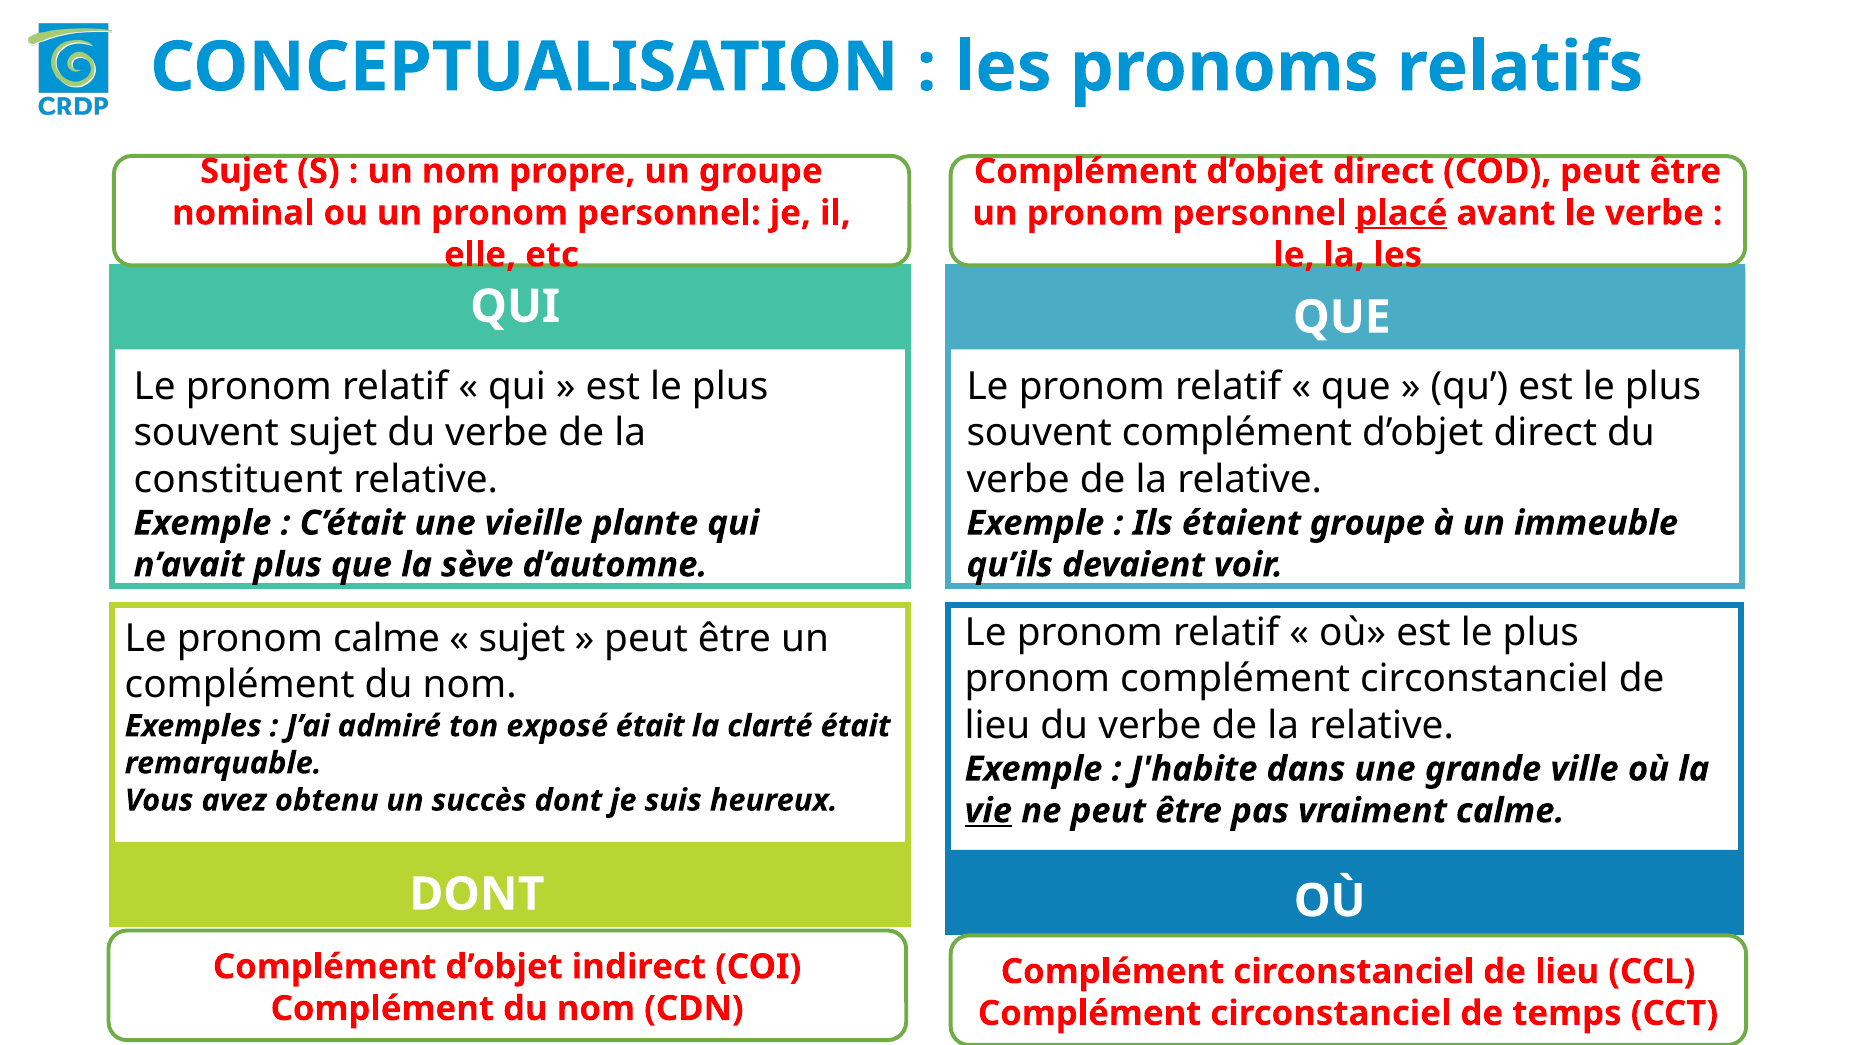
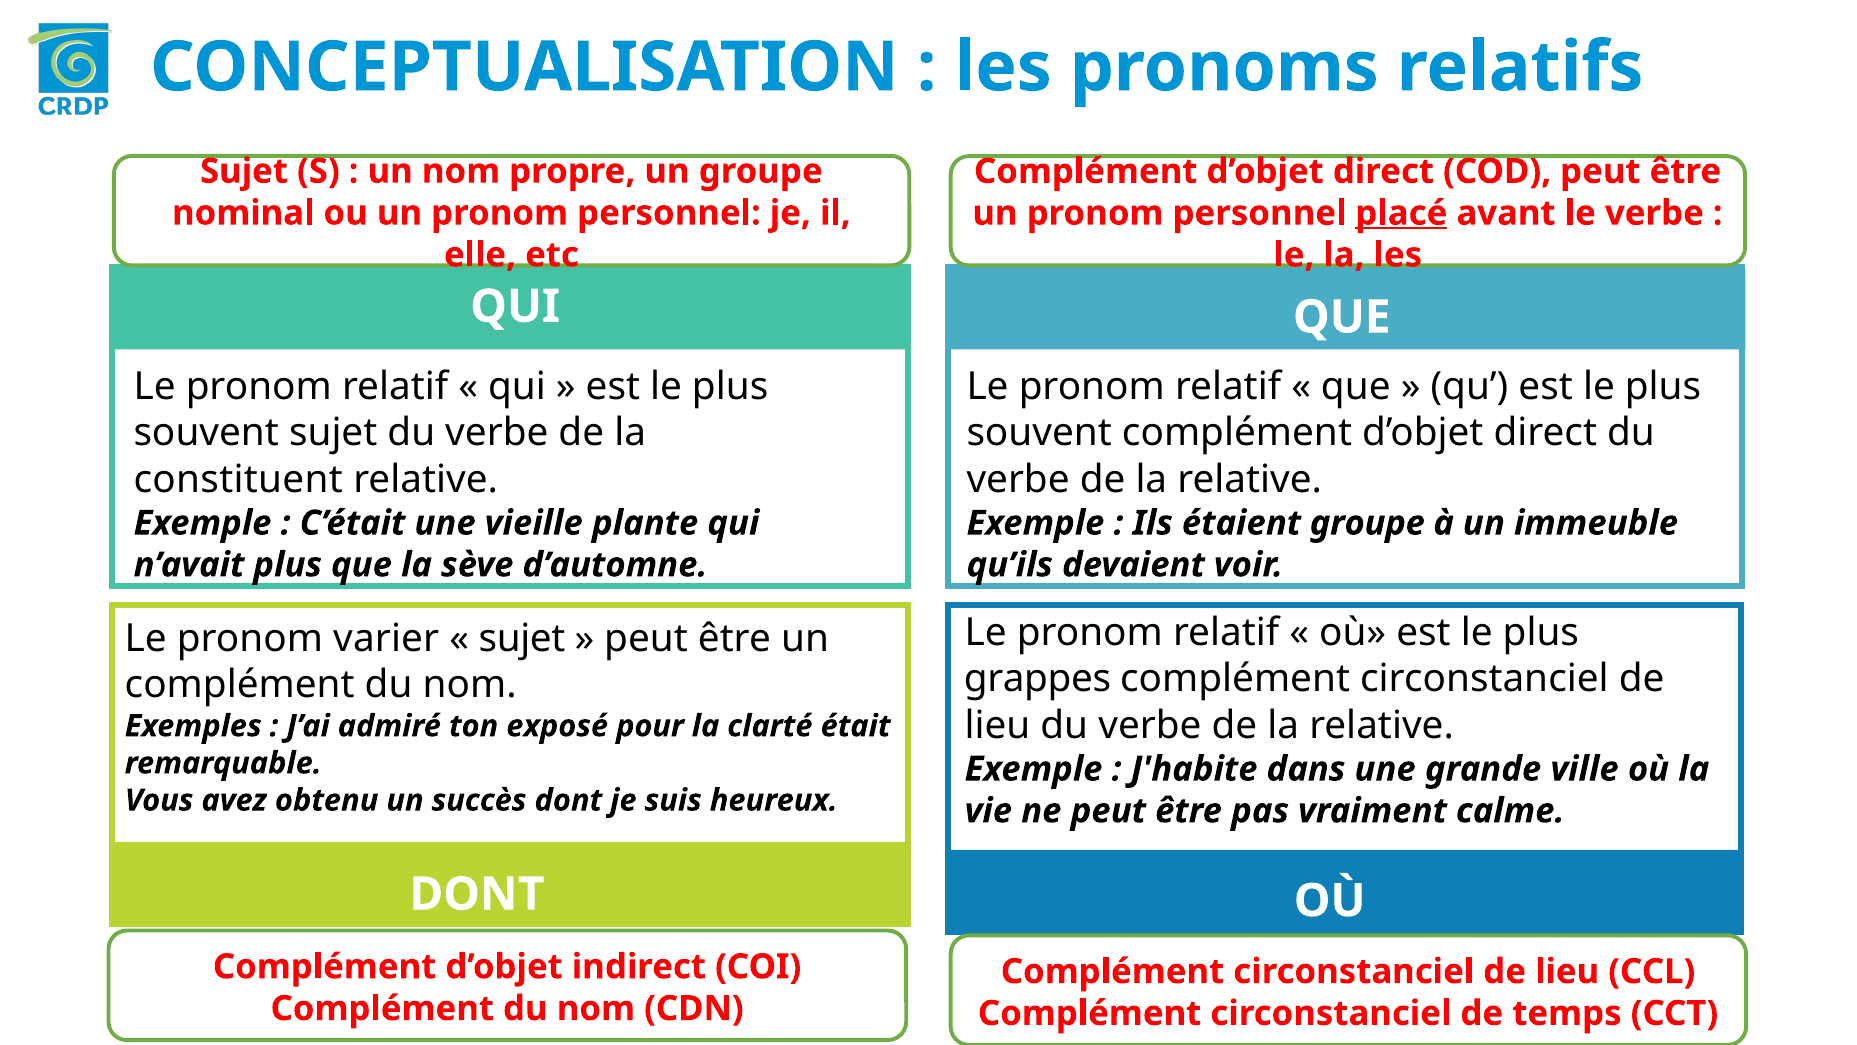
pronom calme: calme -> varier (386, 638)
pronom: pronom -> grappes (1037, 678)
exposé était: était -> pour (650, 726)
vie underline: present -> none (988, 811)
